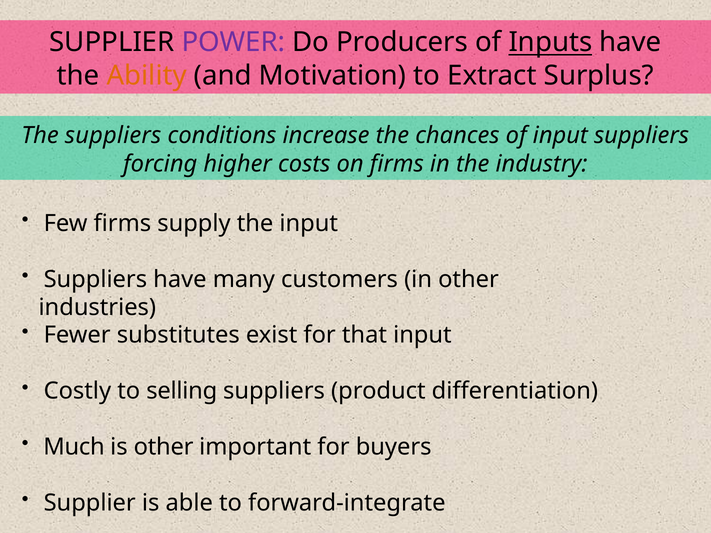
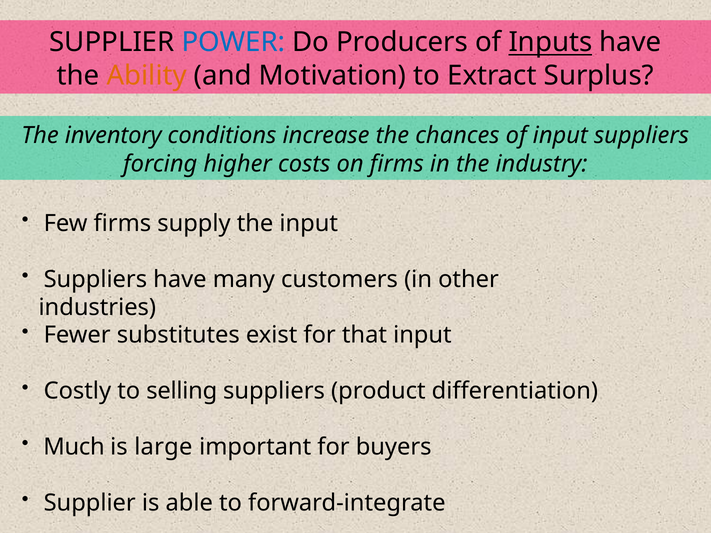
POWER colour: purple -> blue (233, 42)
The suppliers: suppliers -> inventory (113, 135)
is other: other -> large (163, 447)
